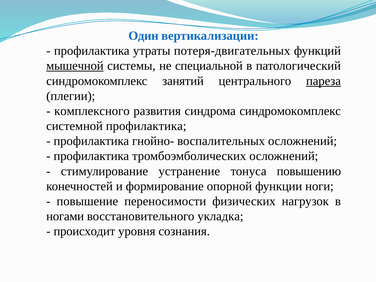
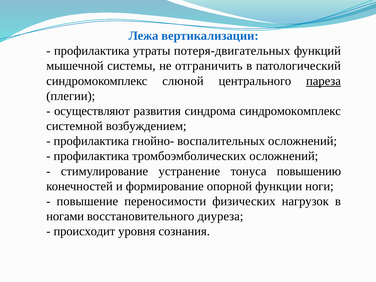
Один: Один -> Лежа (143, 36)
мышечной underline: present -> none (75, 66)
специальной: специальной -> отграничить (209, 66)
занятий: занятий -> слюной (183, 81)
комплексного: комплексного -> осуществляют (92, 111)
системной профилактика: профилактика -> возбуждением (146, 126)
укладка: укладка -> диуреза (220, 216)
